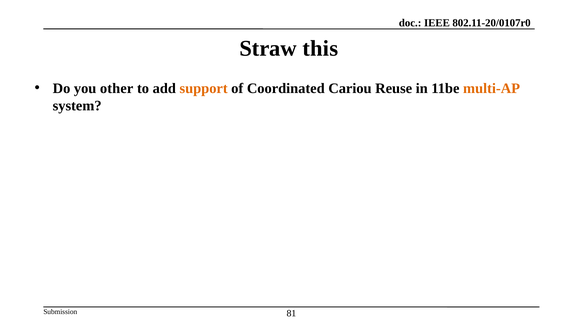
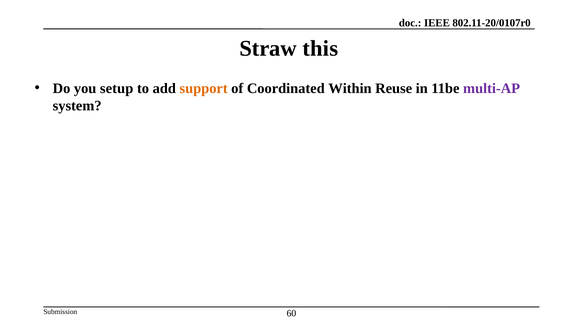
other: other -> setup (117, 88)
Cariou: Cariou -> Within (350, 88)
multi-AP colour: orange -> purple (492, 88)
81: 81 -> 60 (291, 313)
